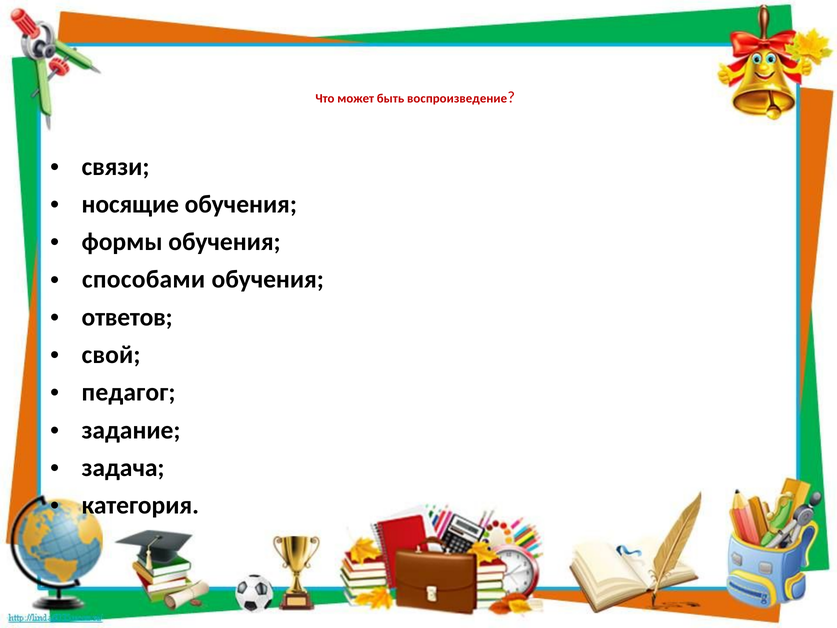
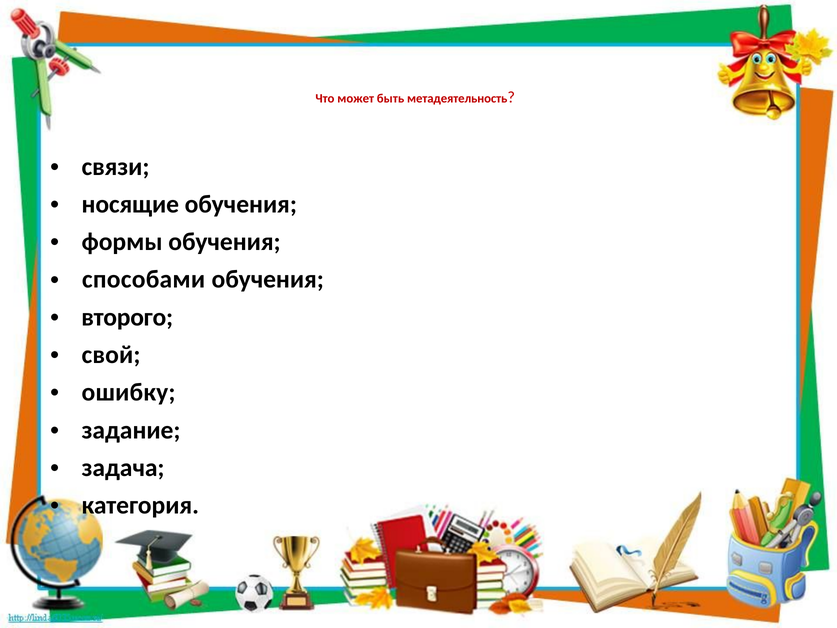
воспроизведение: воспроизведение -> метадеятельность (457, 99)
ответов: ответов -> второго (127, 317)
педагог: педагог -> ошибку (129, 392)
